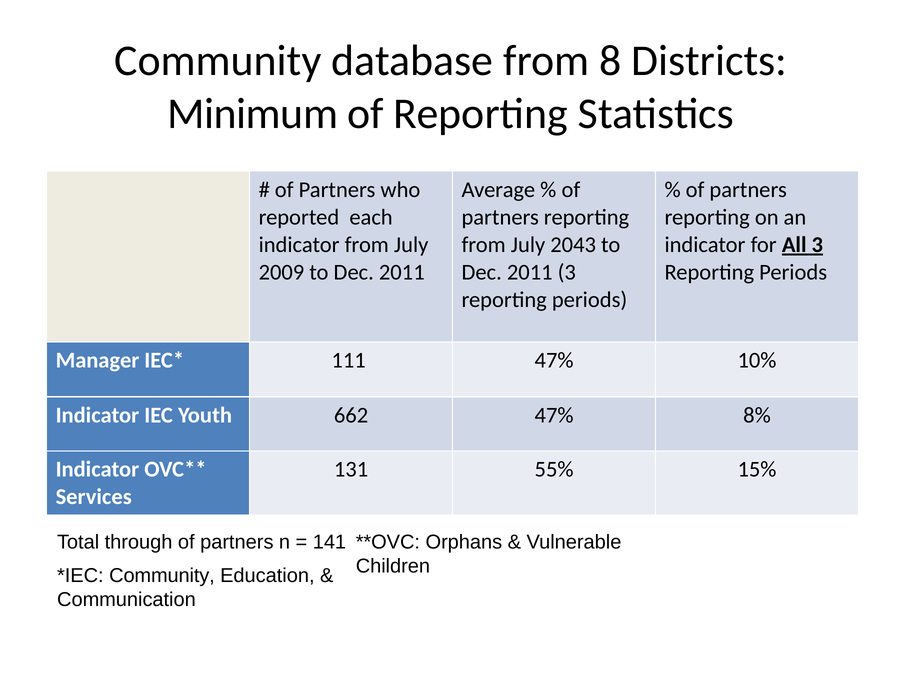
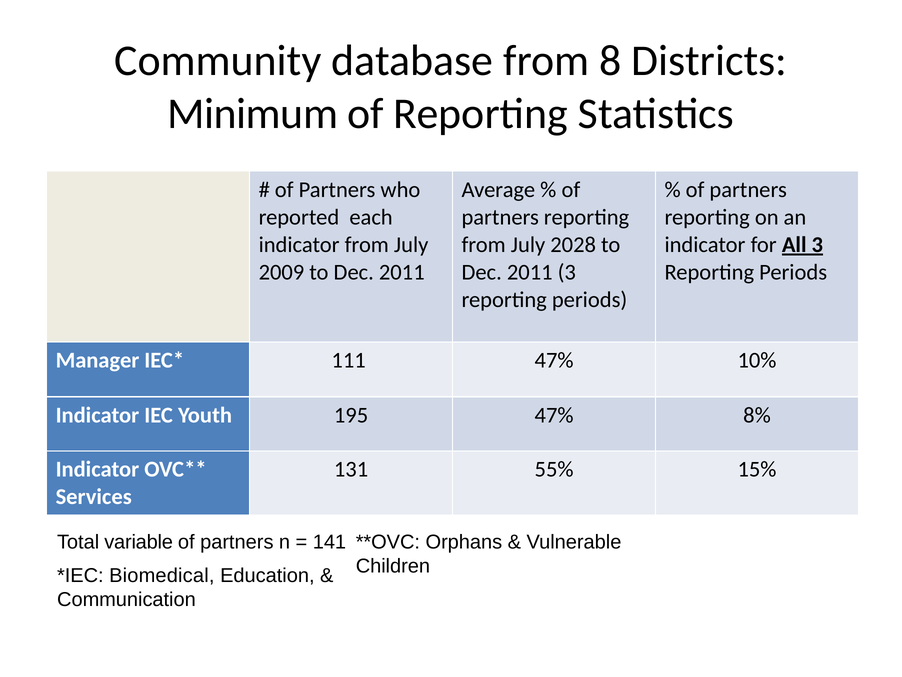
2043: 2043 -> 2028 (573, 245)
662: 662 -> 195 (351, 415)
through: through -> variable (139, 542)
Community: Community -> Biomedical (162, 575)
